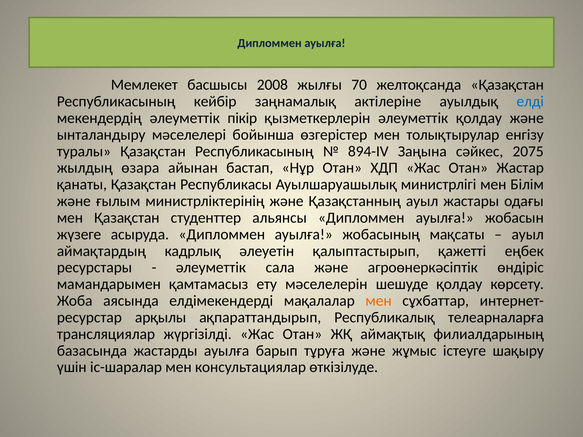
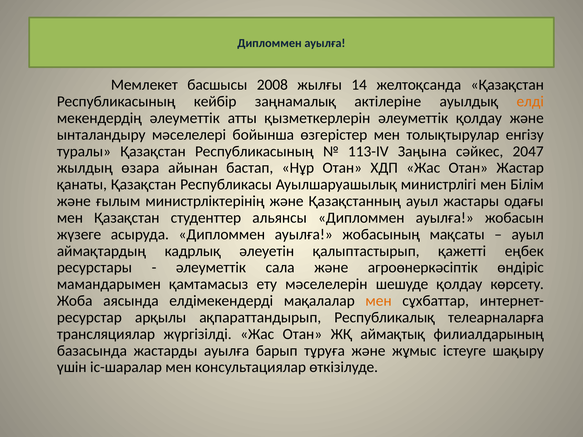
70: 70 -> 14 (359, 85)
елдi colour: blue -> orange (530, 102)
пікір: пікір -> атты (242, 118)
894-IV: 894-IV -> 113-IV (368, 151)
2075: 2075 -> 2047 (528, 151)
